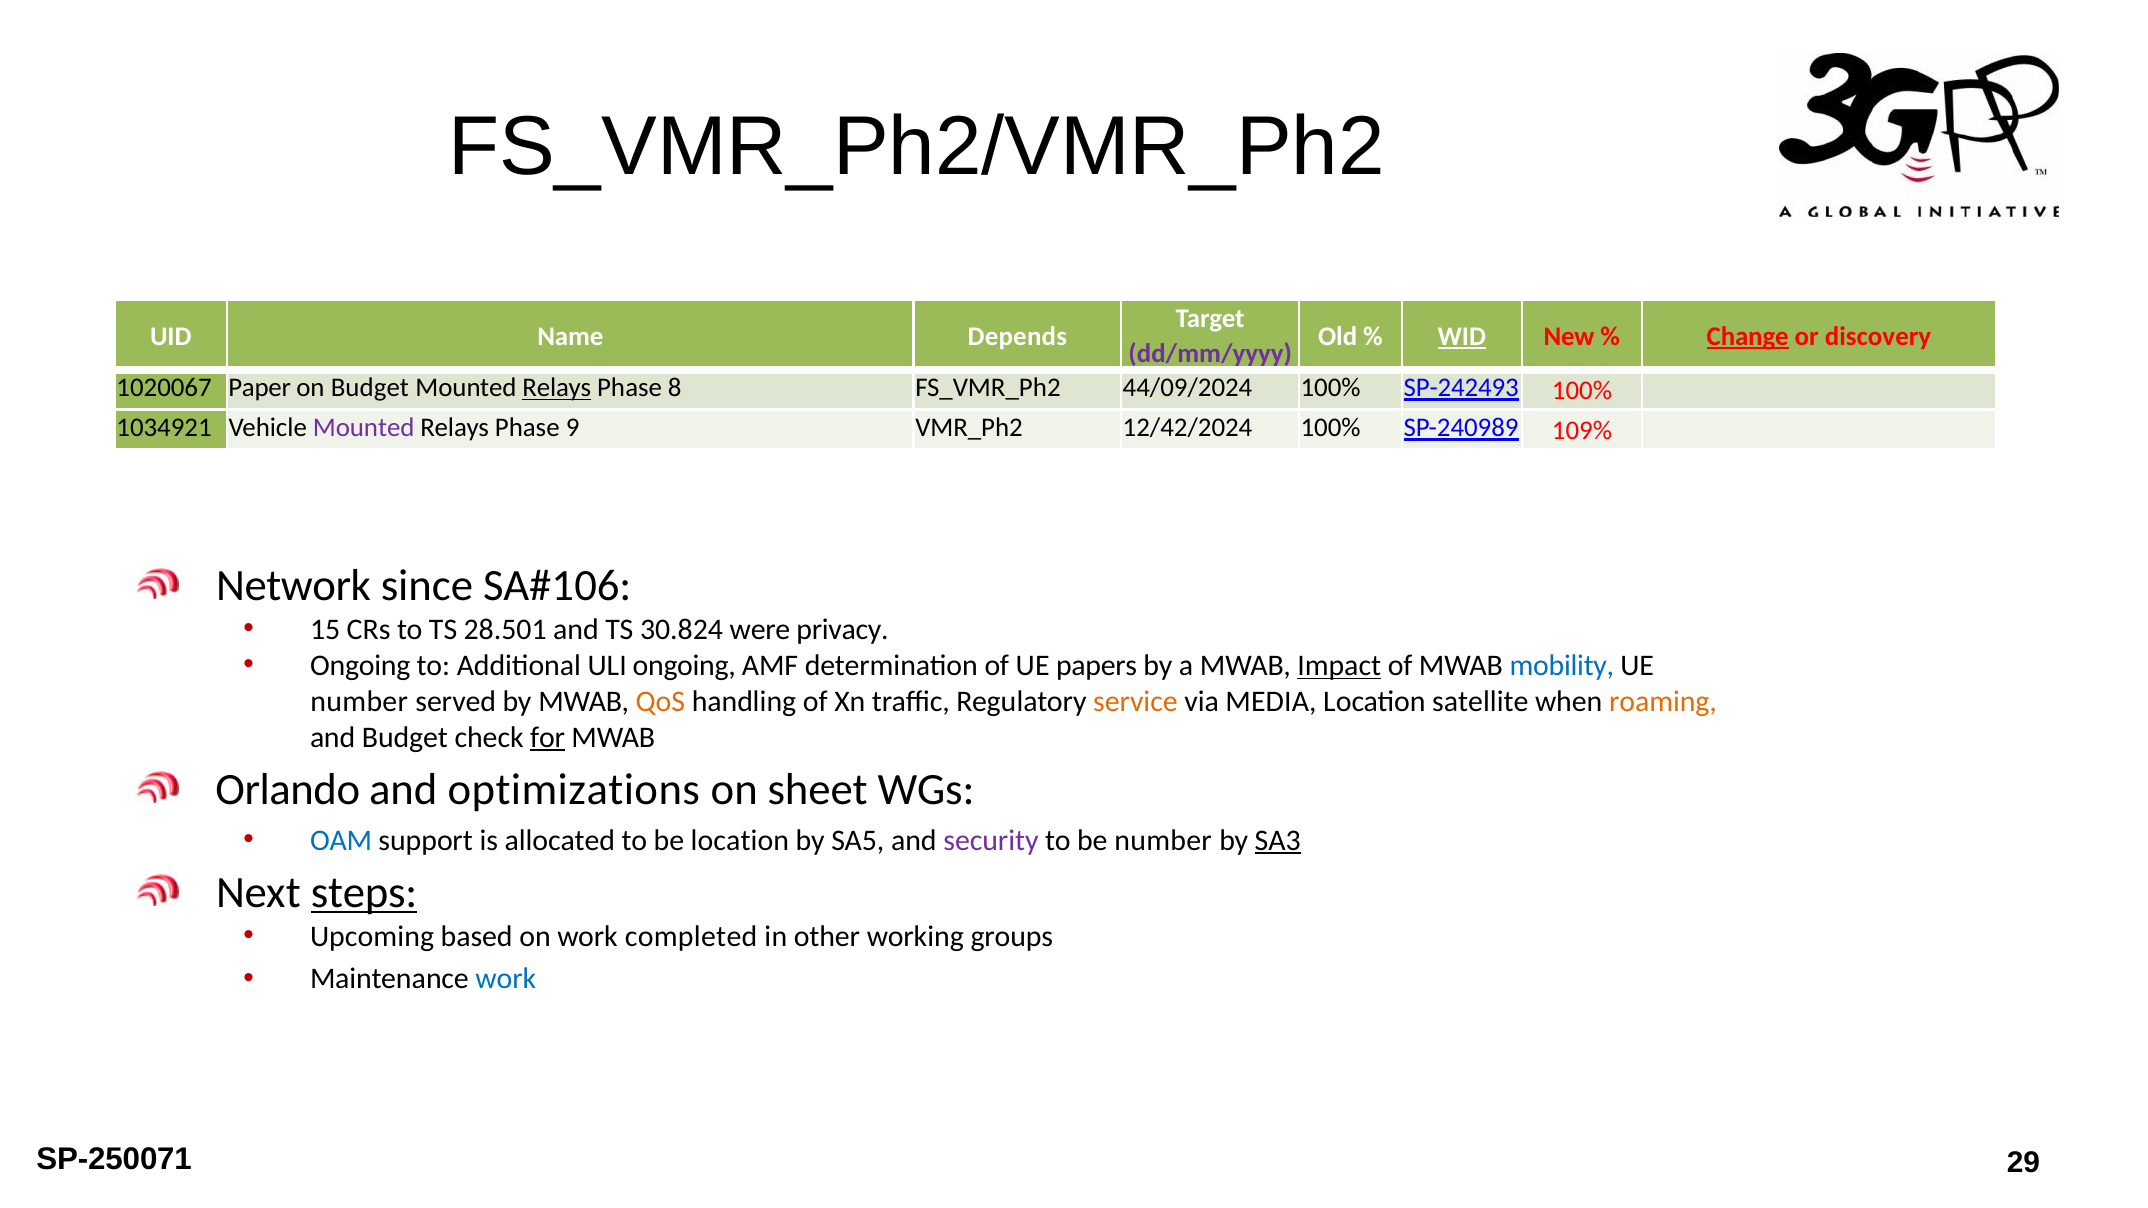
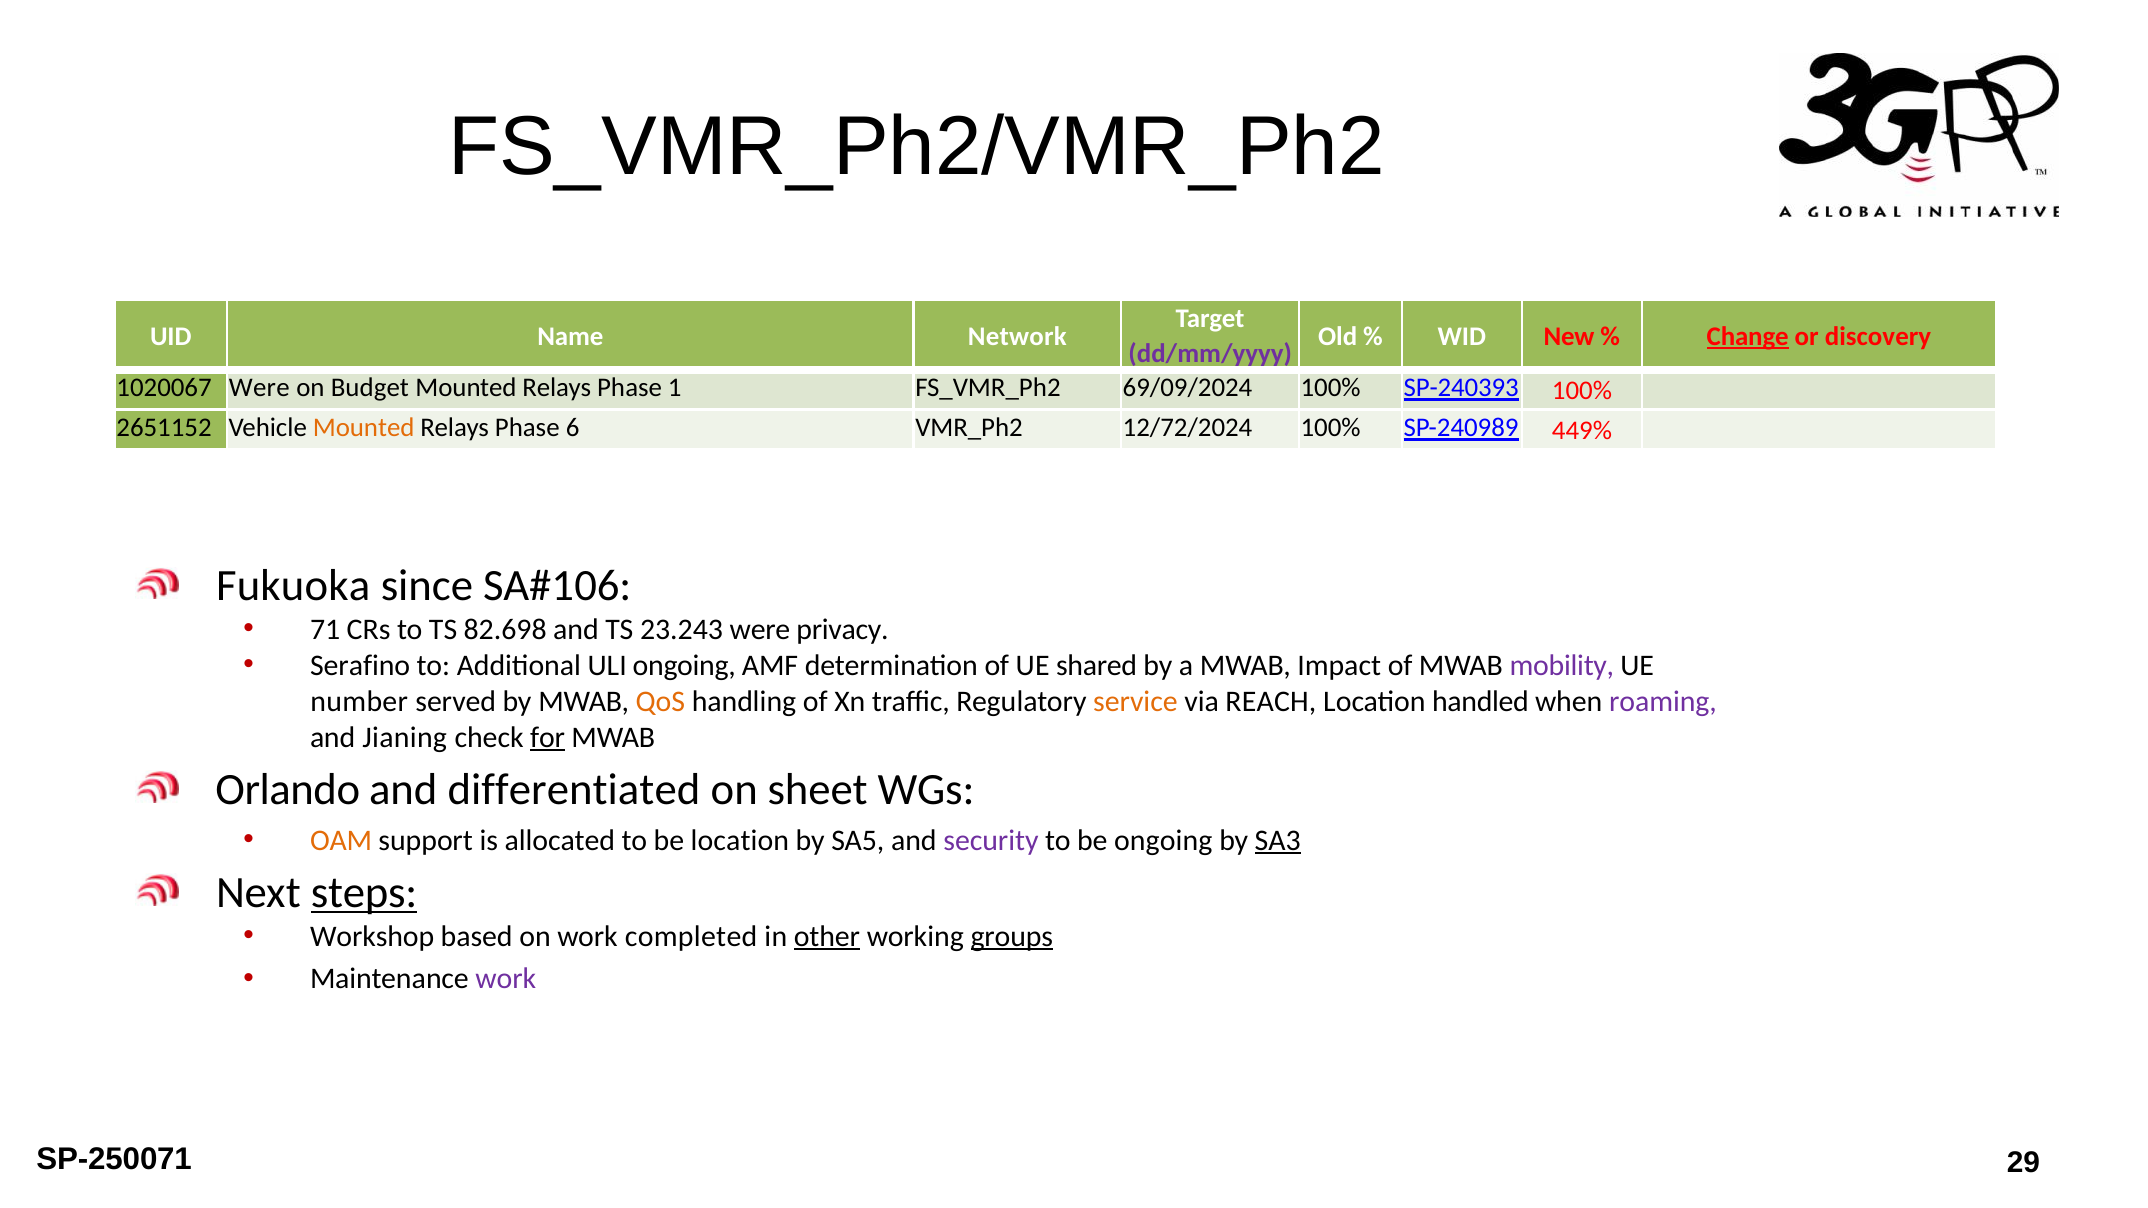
Depends: Depends -> Network (1017, 336)
WID underline: present -> none (1462, 336)
1020067 Paper: Paper -> Were (259, 388)
Relays underline: present -> none (557, 388)
8: 8 -> 1 (675, 388)
44/09/2024: 44/09/2024 -> 69/09/2024 (1188, 388)
SP-242493: SP-242493 -> SP-240393 (1461, 388)
1034921: 1034921 -> 2651152 (164, 428)
Mounted colour: purple -> orange (364, 428)
9: 9 -> 6 (573, 428)
12/42/2024: 12/42/2024 -> 12/72/2024 (1188, 428)
109%: 109% -> 449% (1582, 431)
Network: Network -> Fukuoka (293, 586)
15: 15 -> 71 (325, 630)
28.501: 28.501 -> 82.698 (505, 630)
30.824: 30.824 -> 23.243 (681, 630)
Ongoing: Ongoing -> Serafino (360, 666)
papers: papers -> shared (1097, 666)
Impact underline: present -> none (1339, 666)
mobility colour: blue -> purple (1562, 666)
MEDIA: MEDIA -> REACH (1271, 702)
satellite: satellite -> handled (1480, 702)
roaming colour: orange -> purple (1663, 702)
and Budget: Budget -> Jianing (405, 737)
optimizations: optimizations -> differentiated (574, 790)
OAM colour: blue -> orange (341, 840)
be number: number -> ongoing (1163, 840)
Upcoming: Upcoming -> Workshop (372, 937)
other underline: none -> present (827, 937)
groups underline: none -> present (1012, 937)
work colour: blue -> purple (506, 979)
